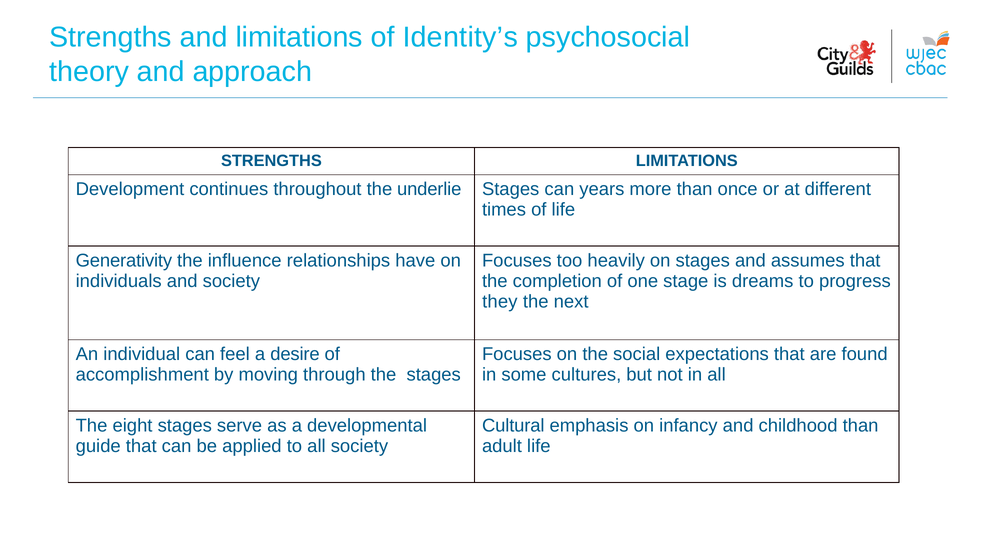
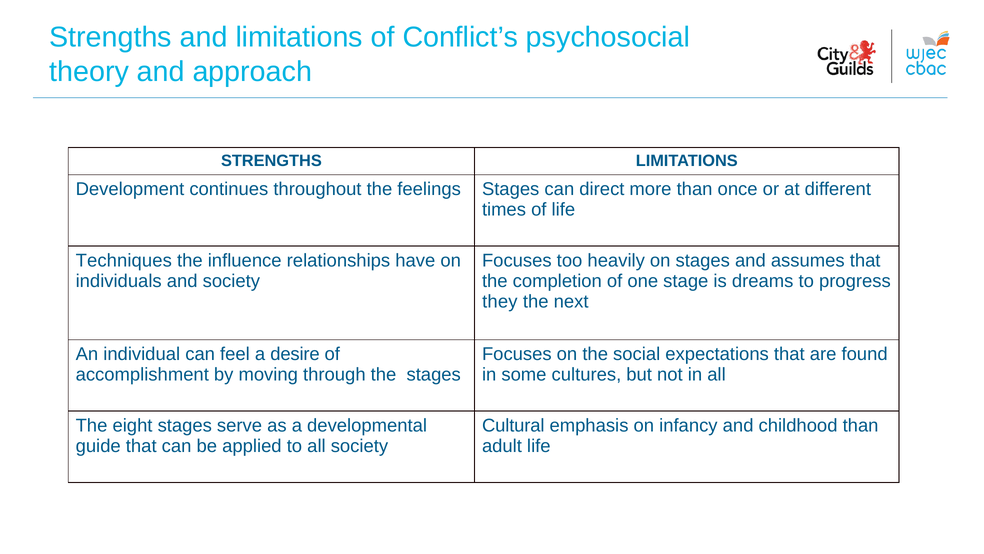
Identity’s: Identity’s -> Conflict’s (460, 37)
underlie: underlie -> feelings (429, 189)
years: years -> direct (602, 189)
Generativity: Generativity -> Techniques (124, 260)
